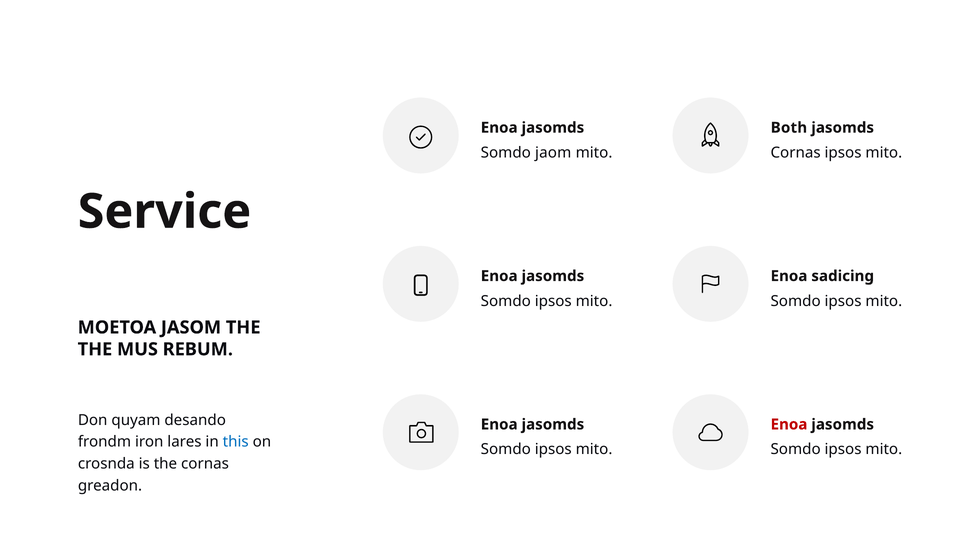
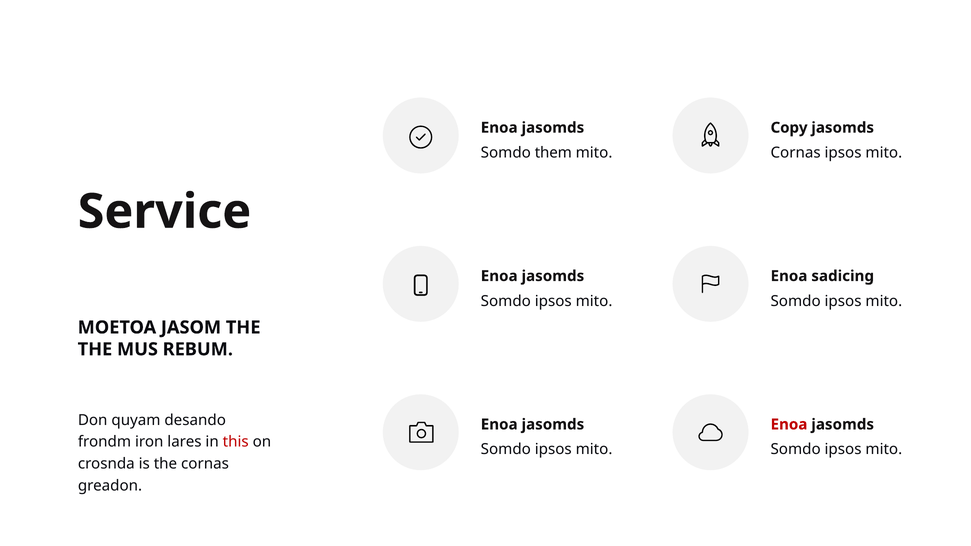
Both: Both -> Copy (789, 128)
jaom: jaom -> them (553, 153)
this colour: blue -> red (236, 442)
